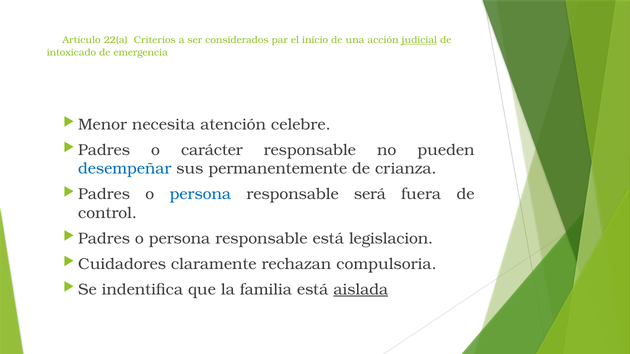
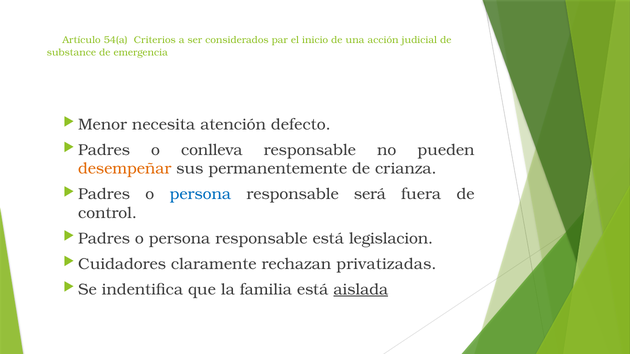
22(a: 22(a -> 54(a (116, 40)
judicial underline: present -> none (419, 40)
intoxicado: intoxicado -> substance (71, 53)
celebre: celebre -> defecto (301, 125)
carácter: carácter -> conlleva (212, 150)
desempeñar colour: blue -> orange (125, 169)
compulsoria: compulsoria -> privatizadas (386, 264)
